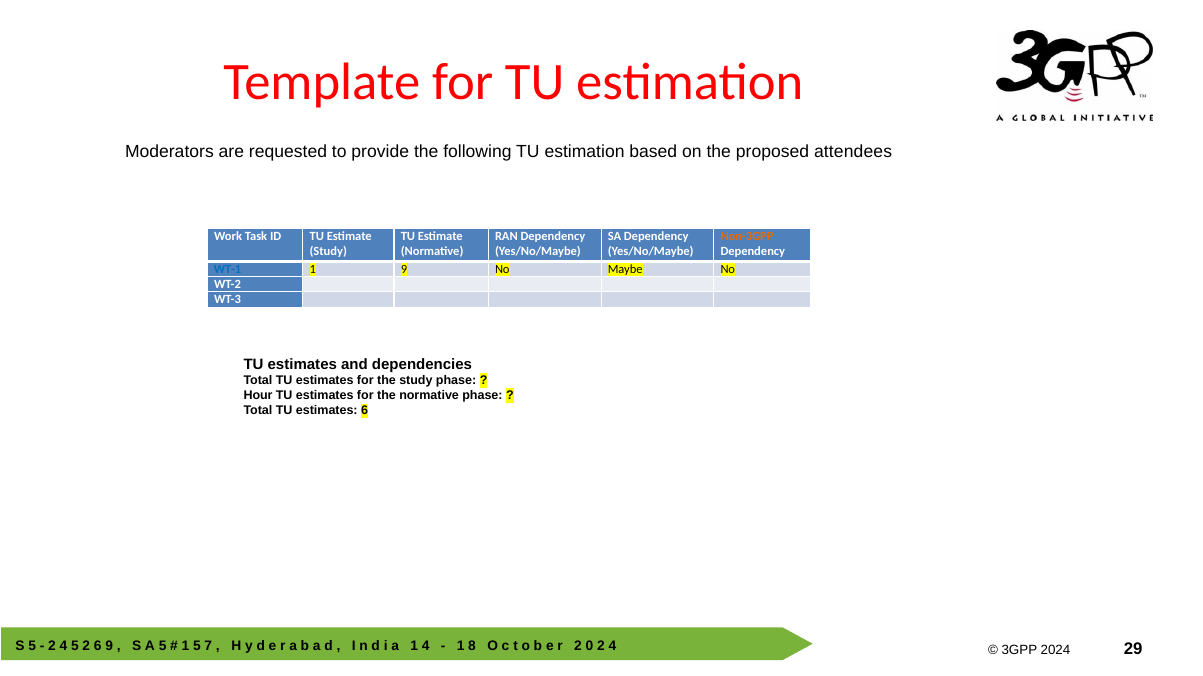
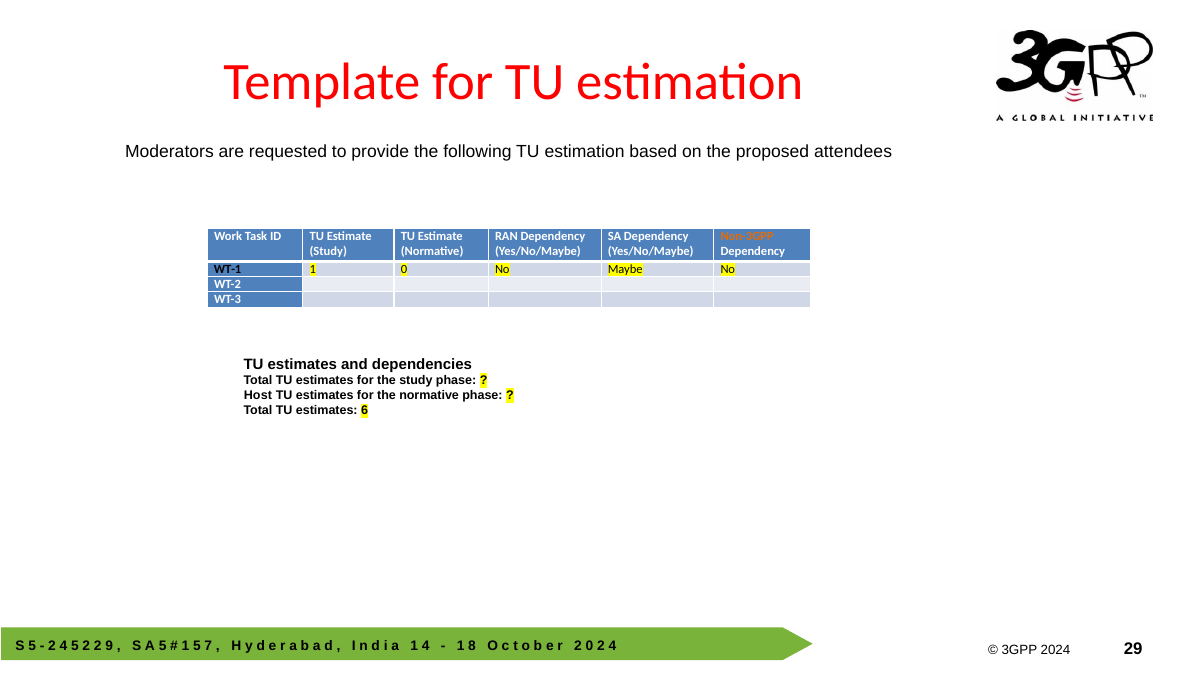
WT-1 colour: blue -> black (228, 269)
1 9: 9 -> 0 (404, 269)
Hour: Hour -> Host (258, 396)
6: 6 -> 2 (98, 646)
